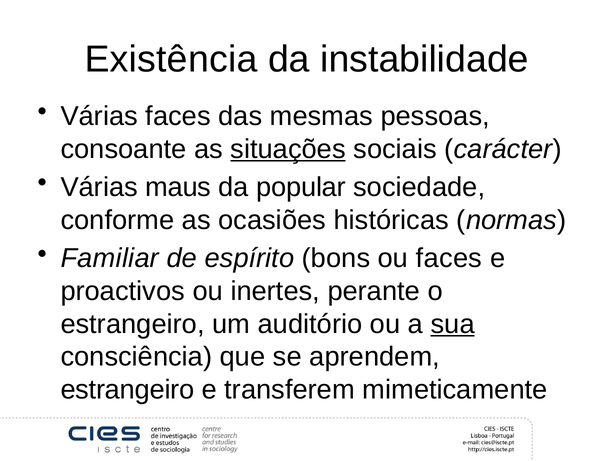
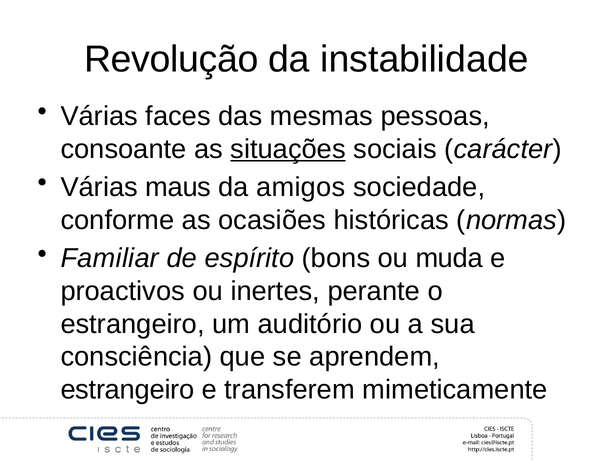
Existência: Existência -> Revolução (171, 59)
popular: popular -> amigos (301, 187)
ou faces: faces -> muda (449, 258)
sua underline: present -> none (453, 324)
